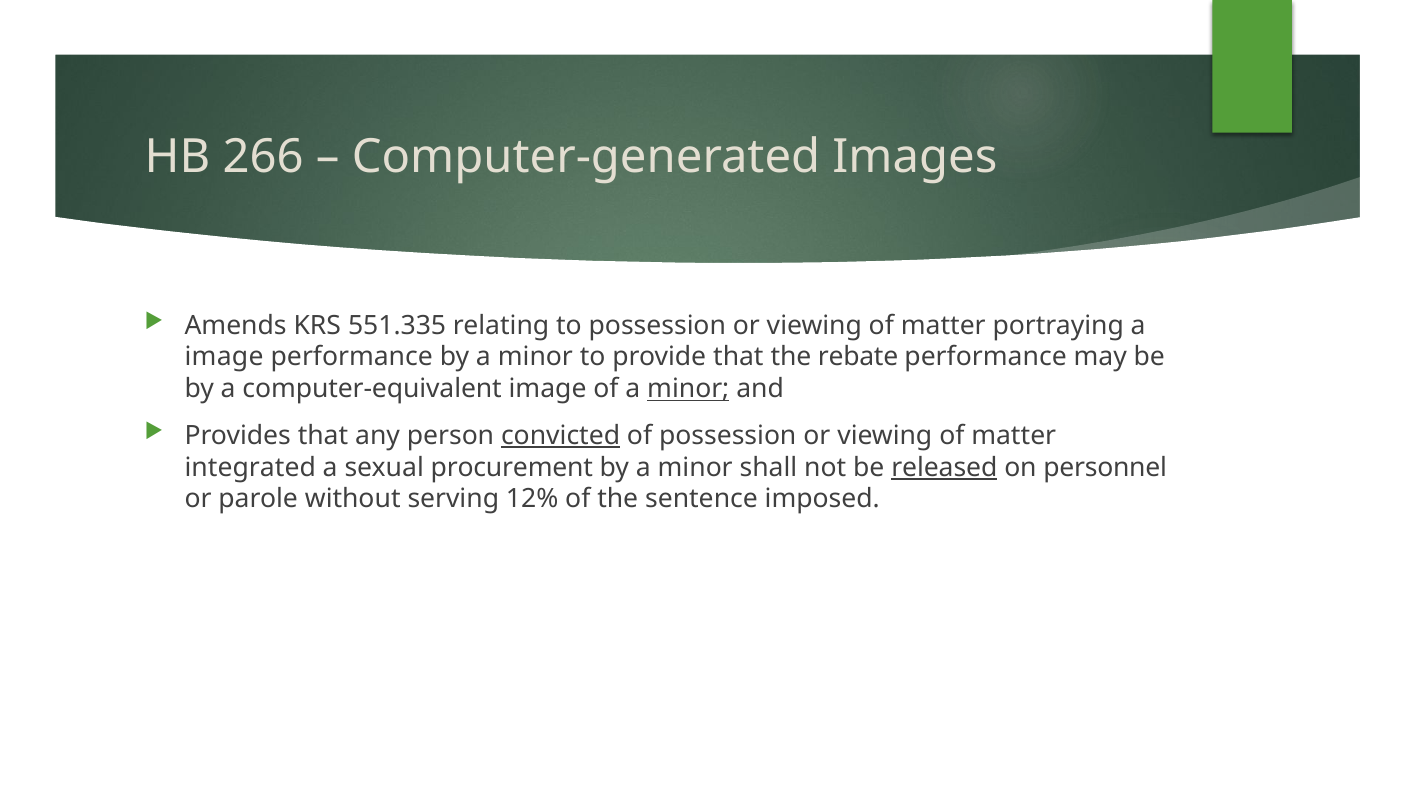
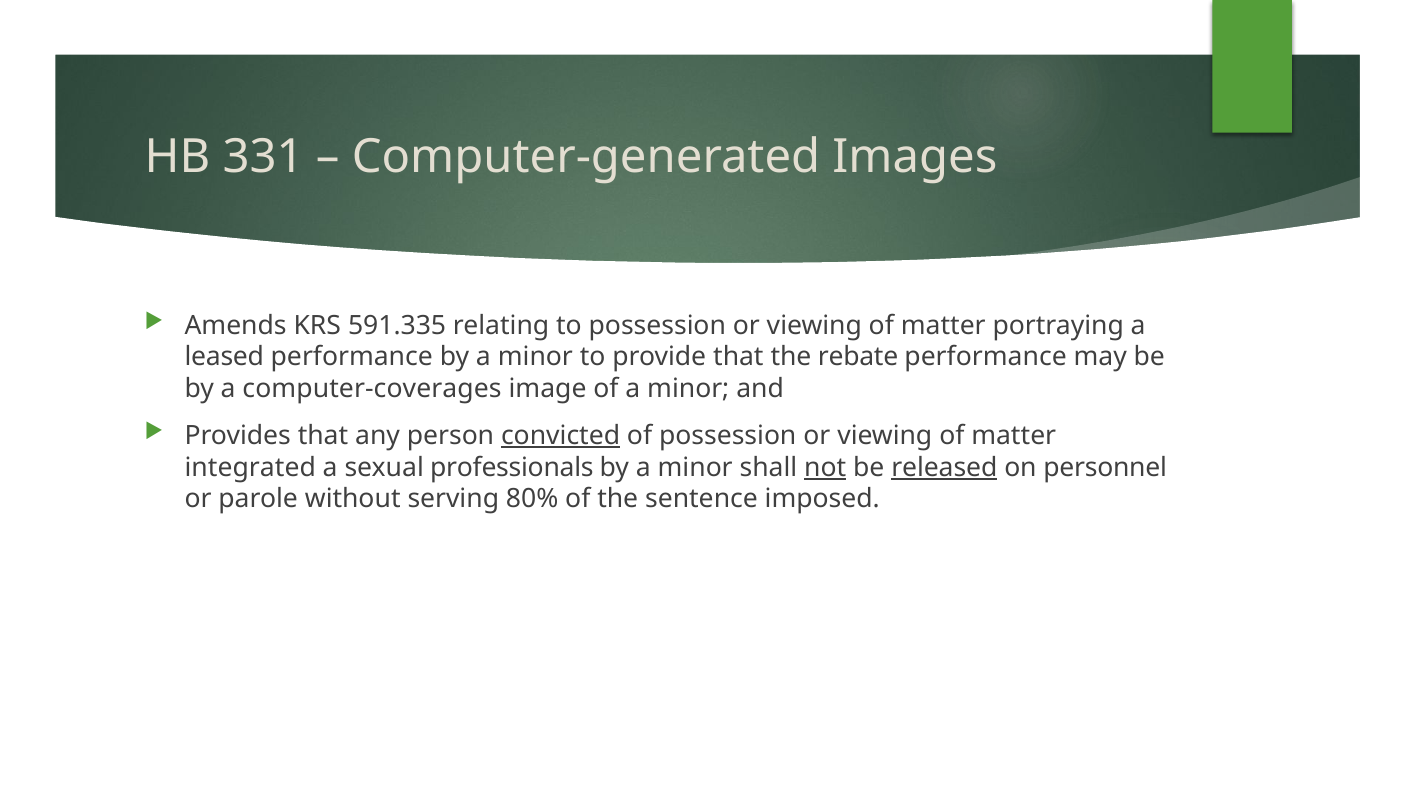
266: 266 -> 331 (263, 157)
551.335: 551.335 -> 591.335 (397, 325)
image: image -> leased (224, 357)
computer-equivalent: computer-equivalent -> computer-coverages (372, 389)
minor underline: present -> none (688, 389)
procurement: procurement -> professionals (512, 468)
not underline: none -> present (825, 468)
12%: 12% -> 80% (532, 500)
